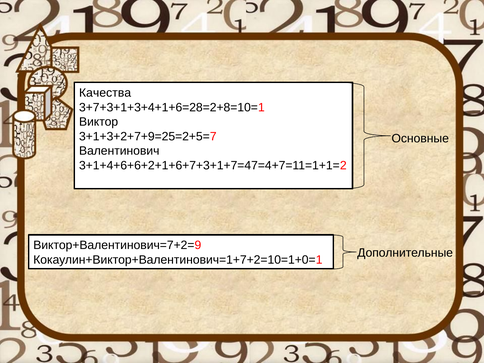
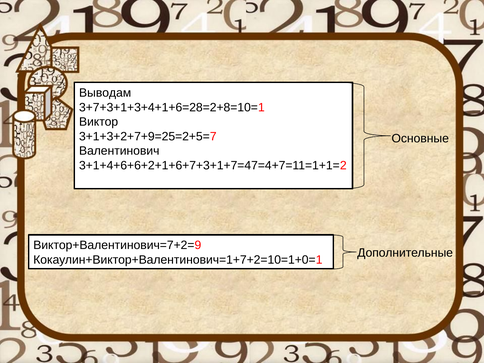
Качества: Качества -> Выводам (105, 93)
